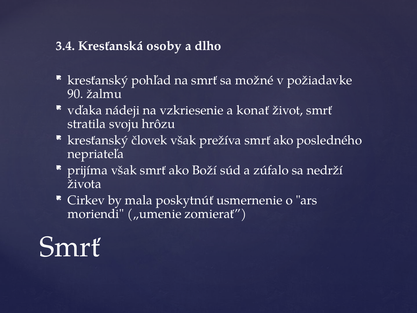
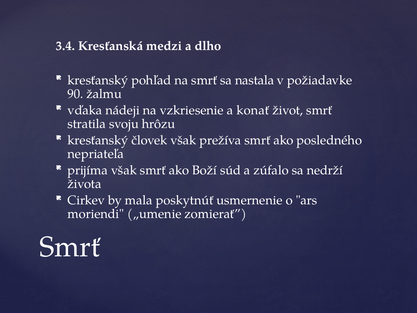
osoby: osoby -> medzi (164, 46)
možné: možné -> nastala (255, 80)
